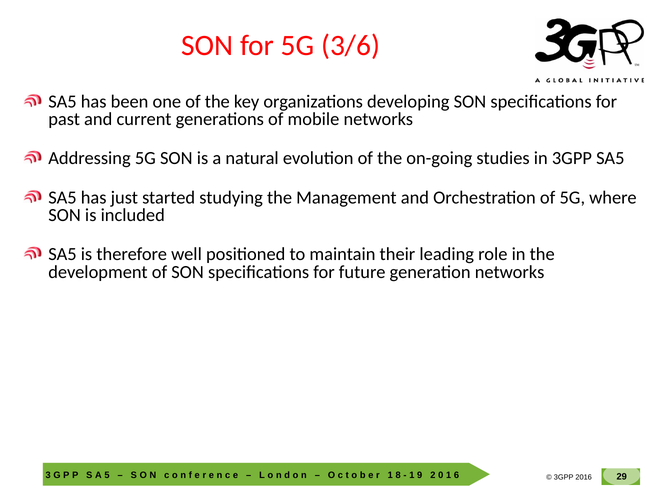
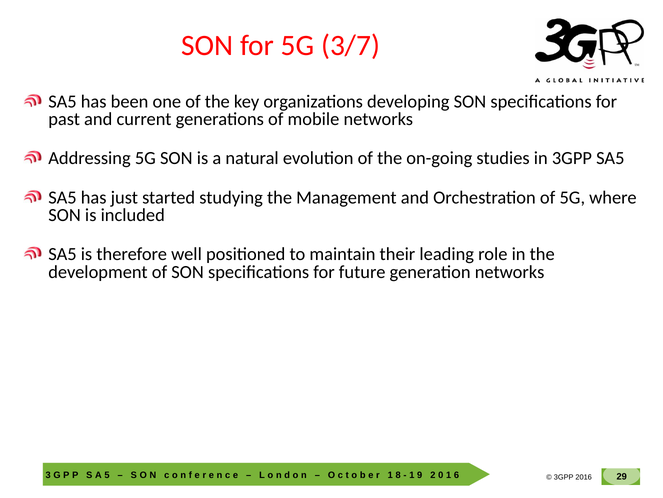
3/6: 3/6 -> 3/7 (351, 45)
